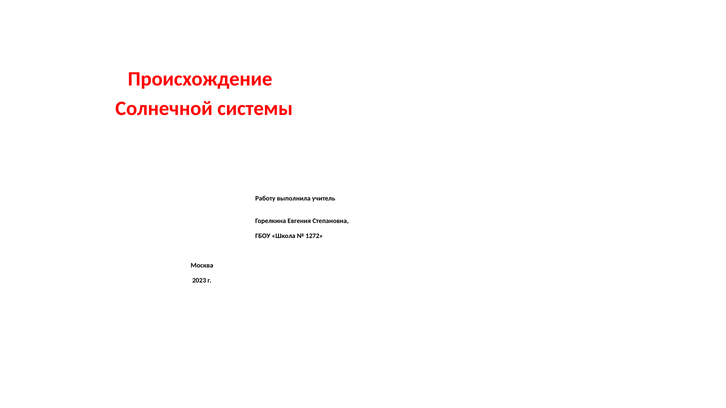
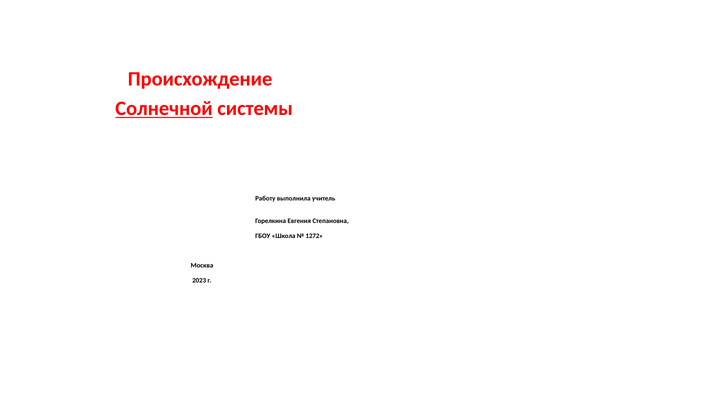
Солнечной underline: none -> present (164, 109)
